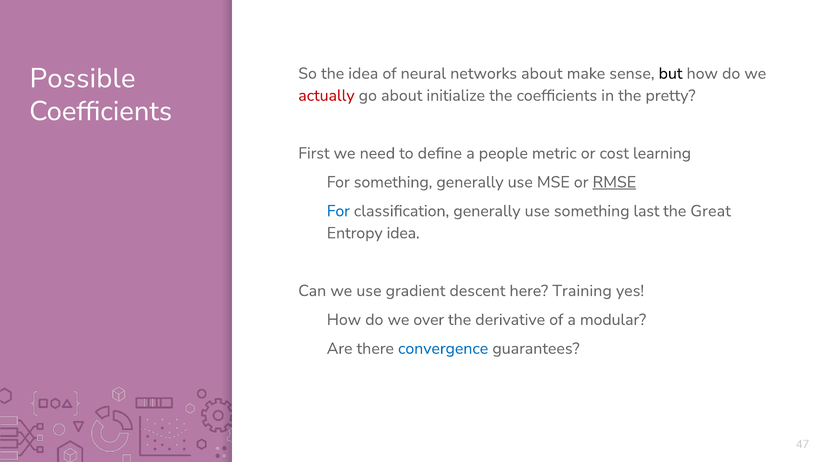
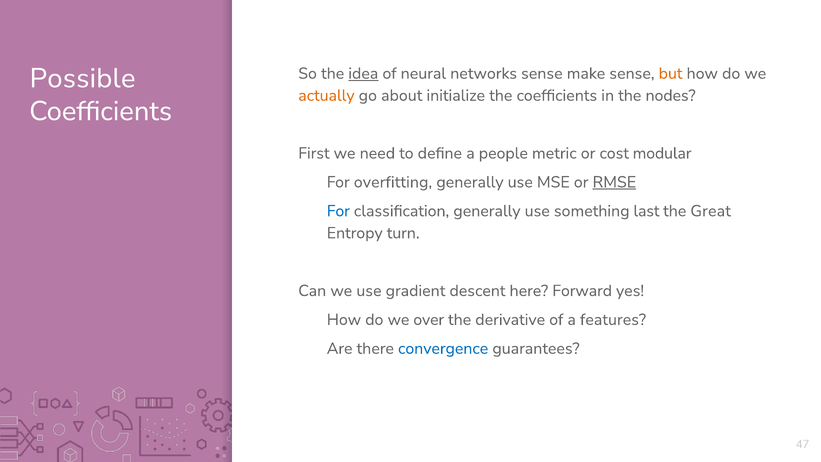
idea underline: none -> present (363, 73)
networks about: about -> sense (542, 73)
but colour: black -> orange (671, 73)
actually colour: red -> orange (326, 95)
pretty: pretty -> nodes (671, 95)
learning: learning -> modular (662, 153)
For something: something -> overfitting (393, 182)
Entropy idea: idea -> turn (403, 233)
Training: Training -> Forward (582, 291)
modular: modular -> features (613, 320)
